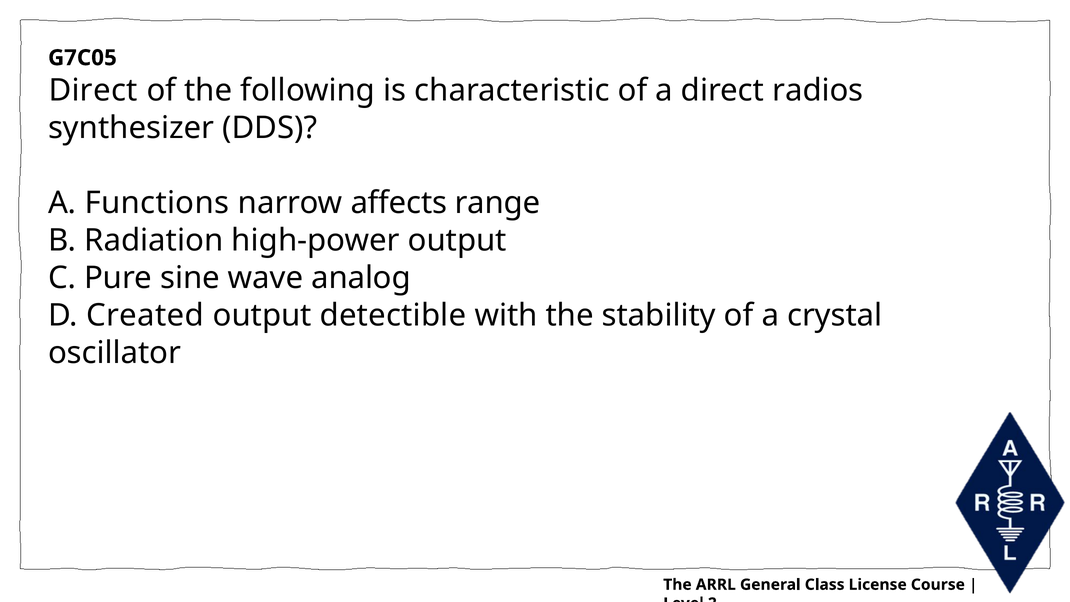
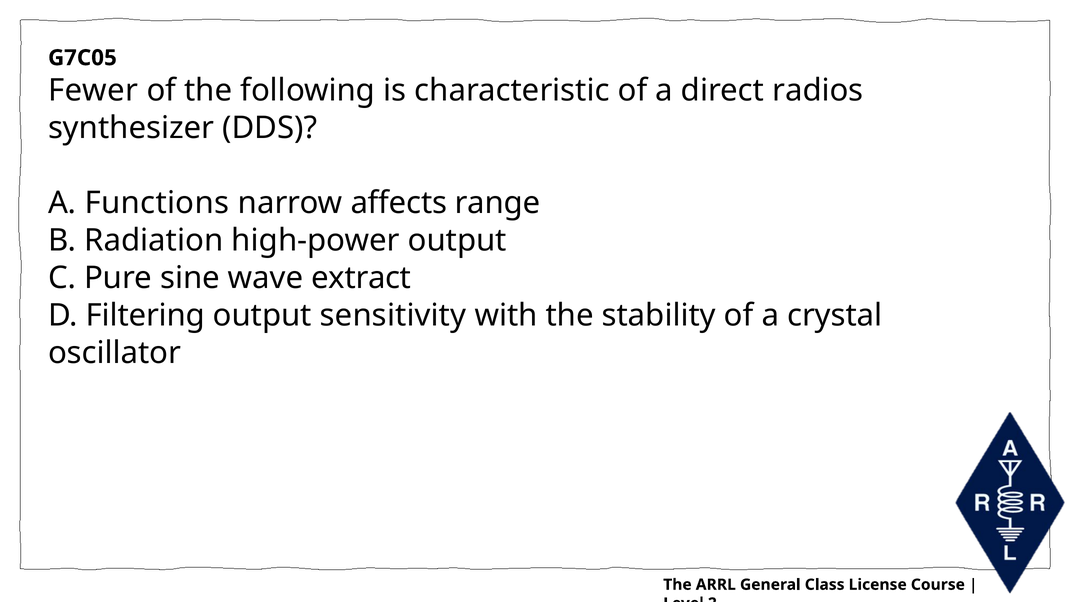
Direct: Direct -> Fewer (93, 91)
analog: analog -> extract (361, 278)
Created: Created -> Filtering (145, 315)
detectible: detectible -> sensitivity (393, 315)
